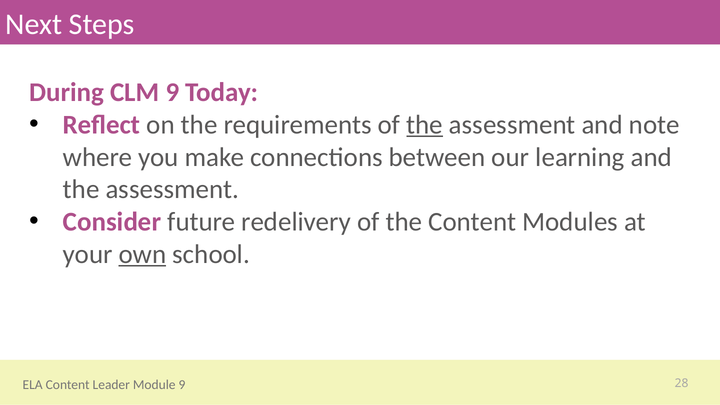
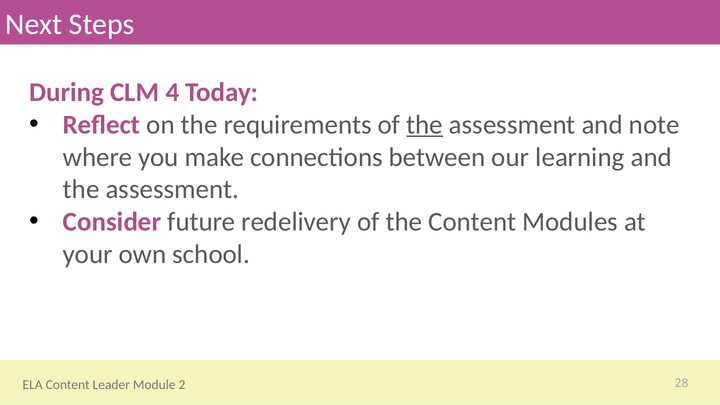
CLM 9: 9 -> 4 (172, 92)
own underline: present -> none (142, 254)
9: 9 -> 2 (182, 385)
